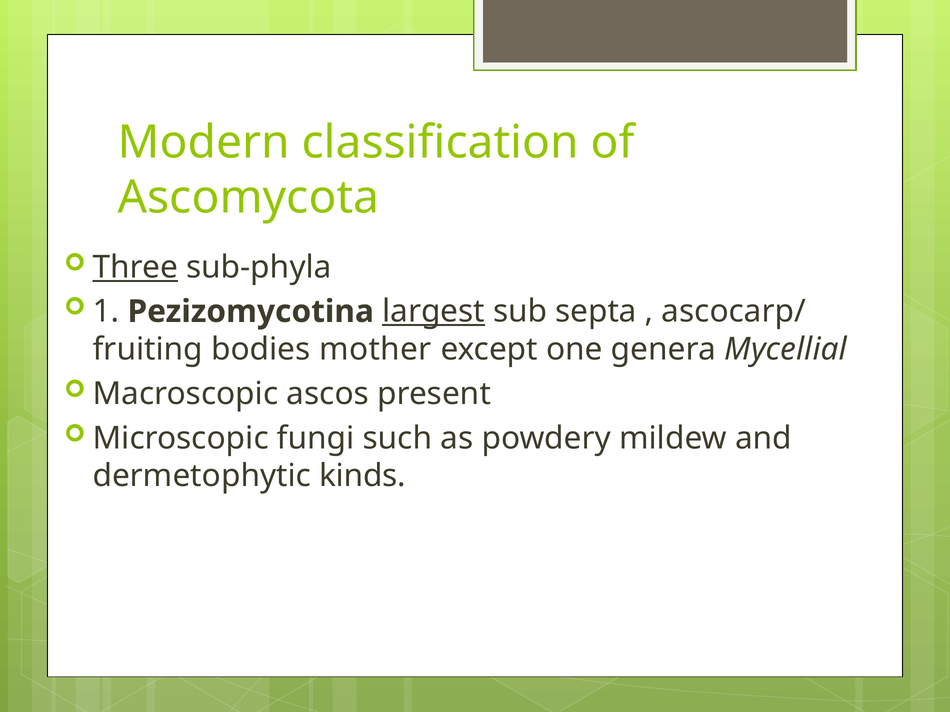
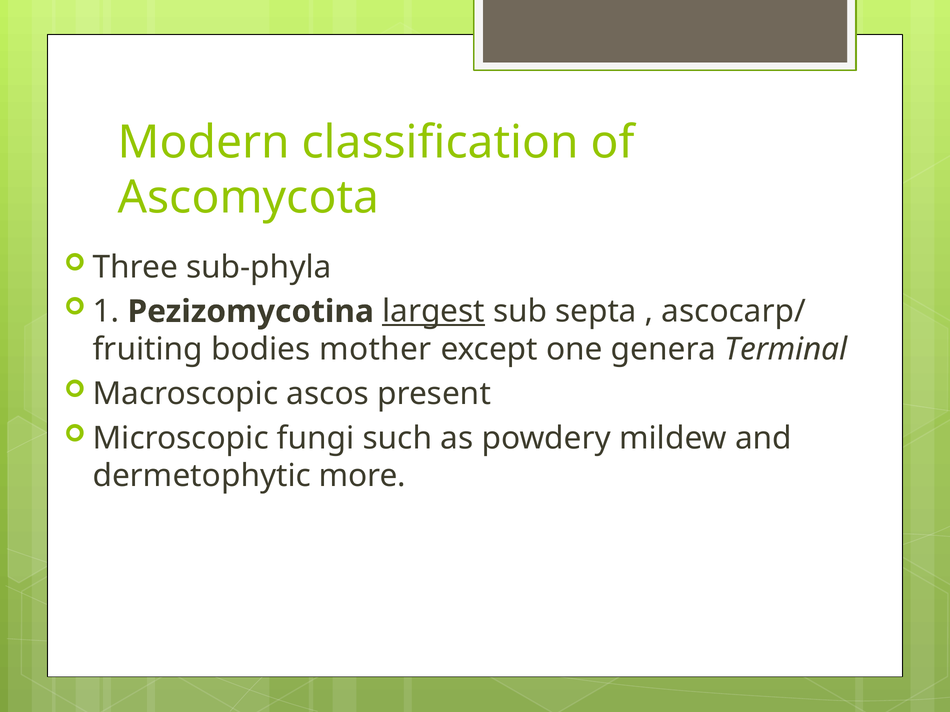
Three underline: present -> none (135, 267)
Mycellial: Mycellial -> Terminal (786, 350)
kinds: kinds -> more (362, 476)
